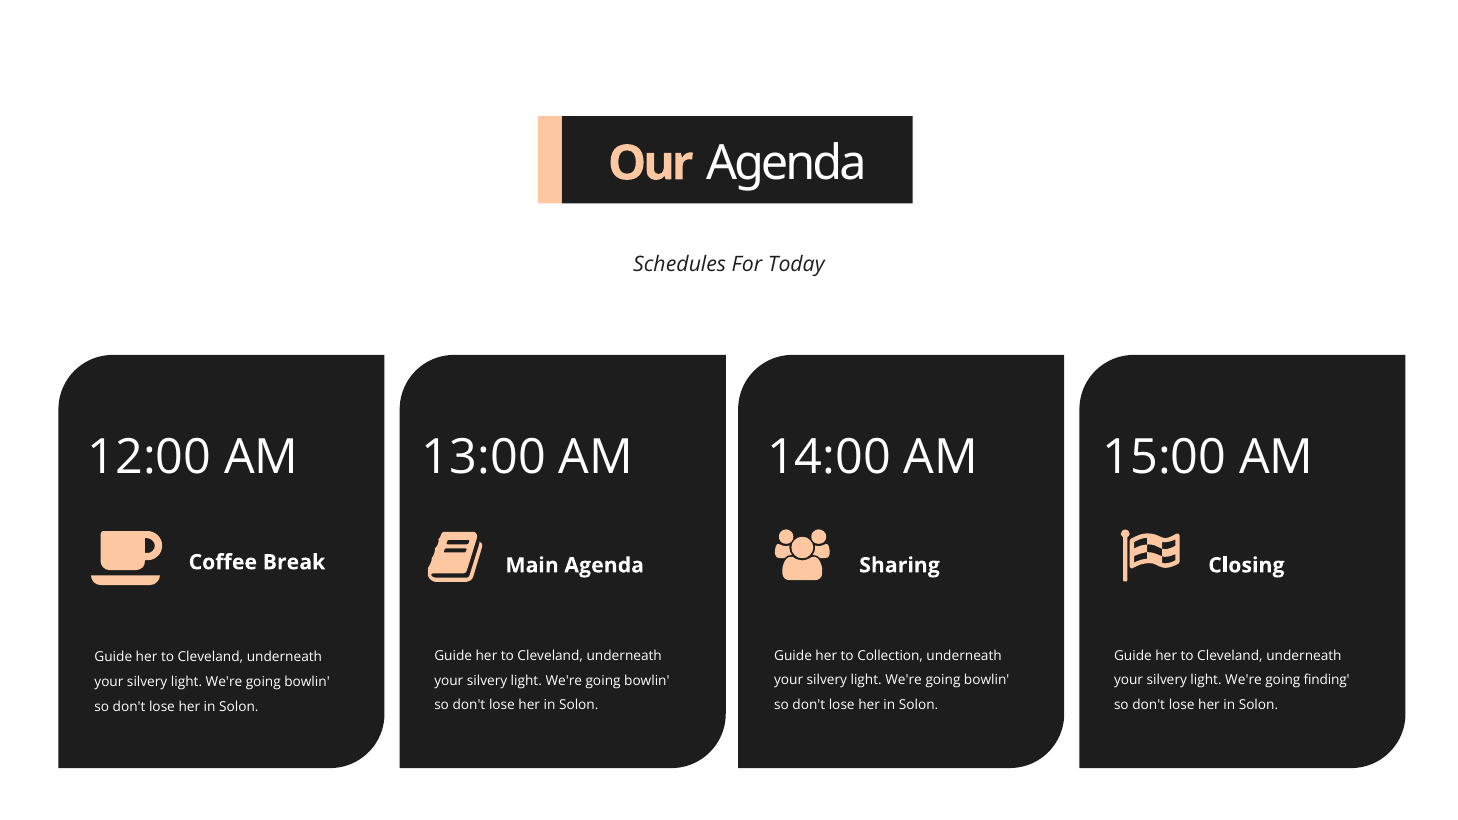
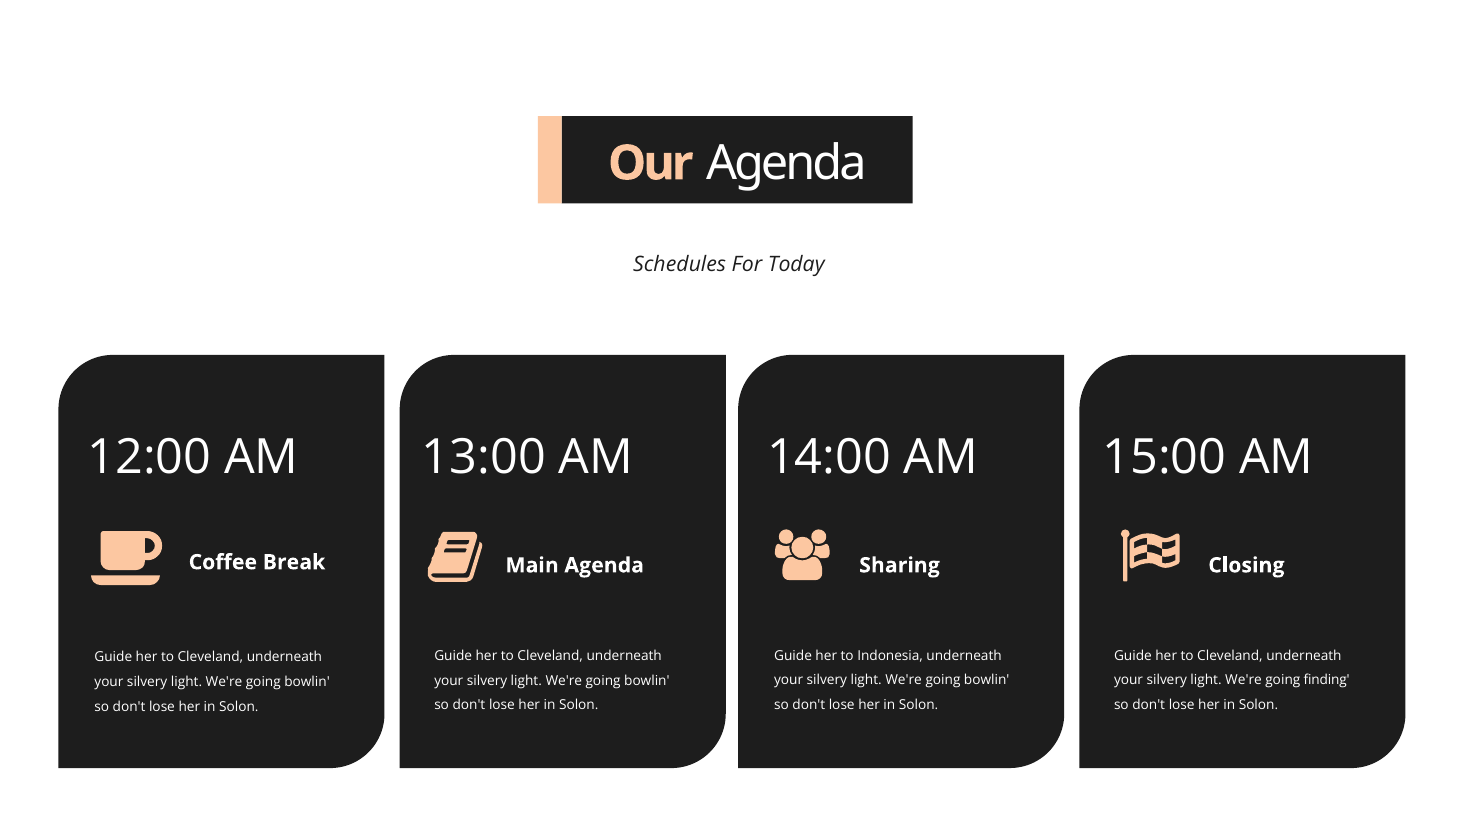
Collection: Collection -> Indonesia (890, 656)
